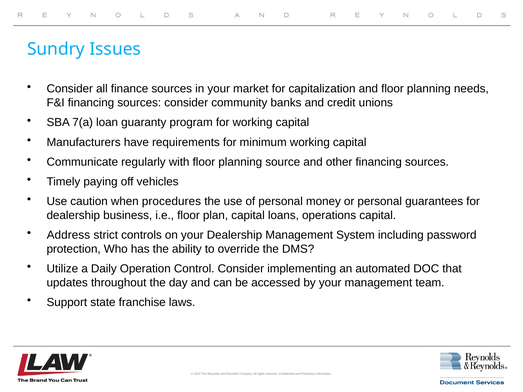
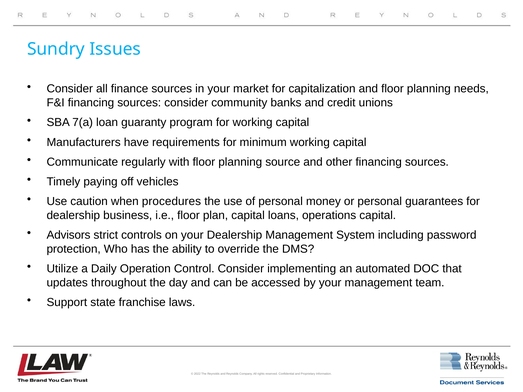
Address: Address -> Advisors (69, 235)
